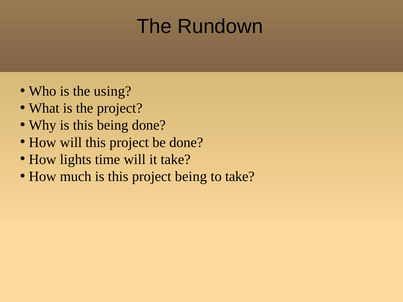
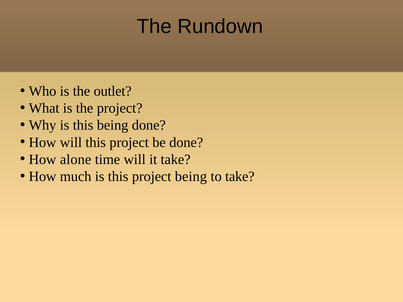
using: using -> outlet (113, 91)
lights: lights -> alone (76, 159)
